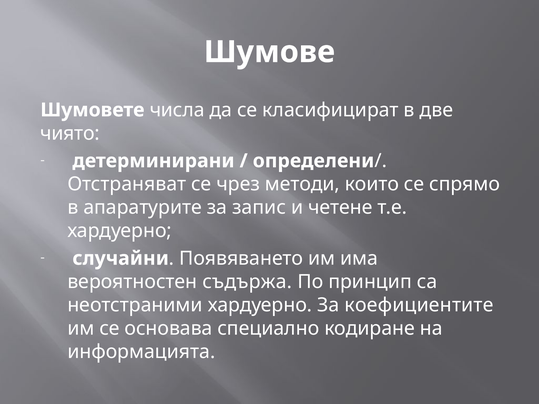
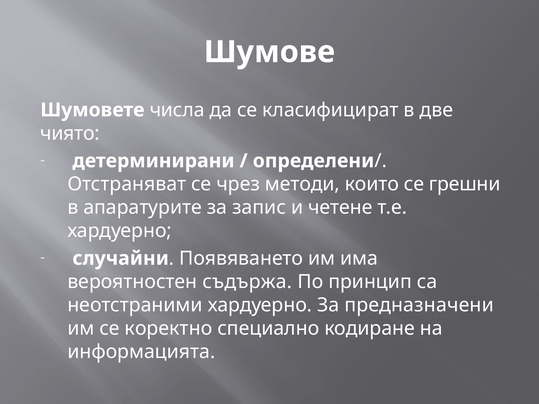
спрямо: спрямо -> грешни (465, 184)
коефициентите: коефициентите -> предназначени (419, 305)
основава: основава -> коректно (168, 329)
